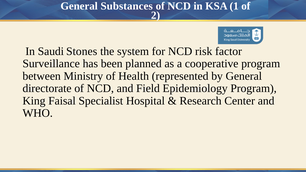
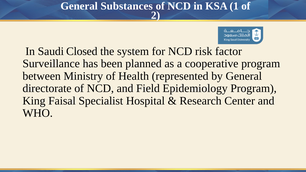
Stones: Stones -> Closed (82, 51)
